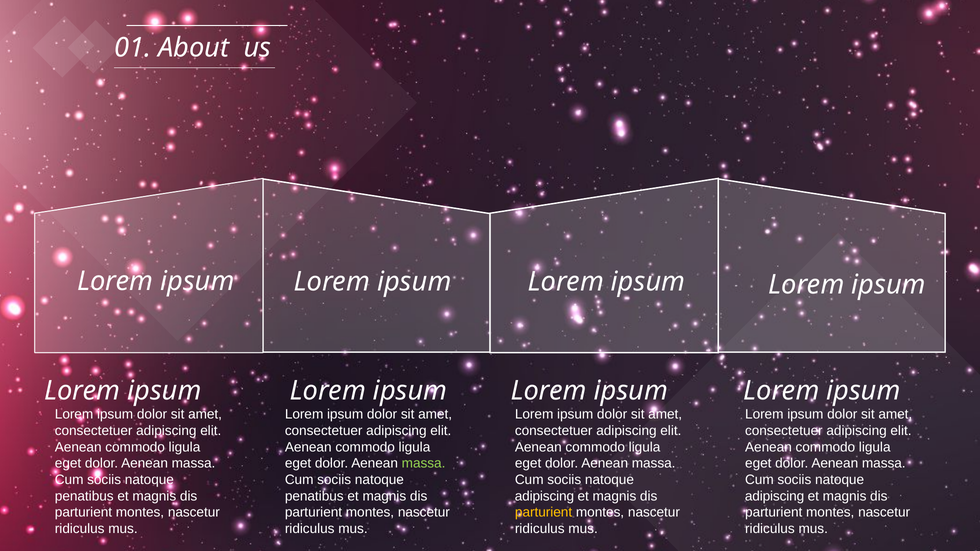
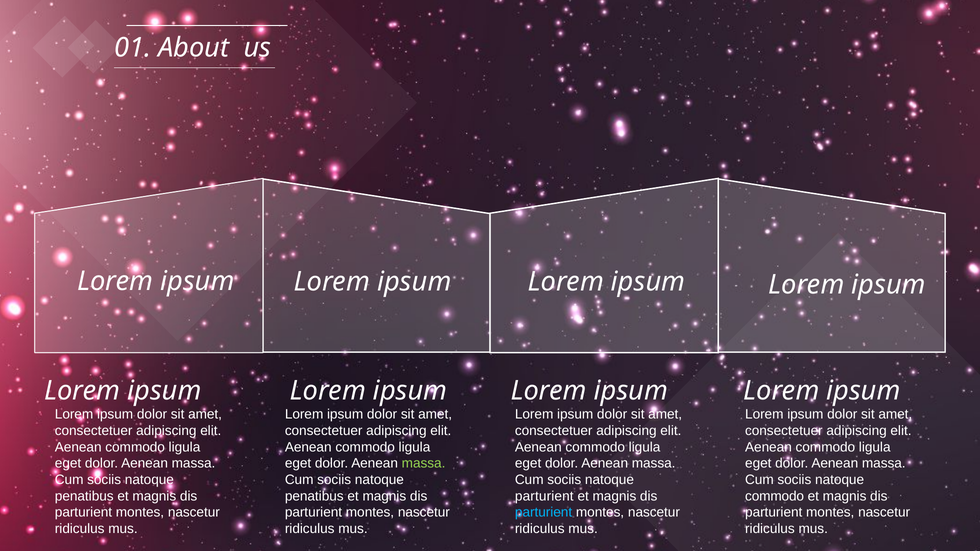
adipiscing: adipiscing -> parturient (544, 496)
adipiscing: adipiscing -> commodo (775, 496)
parturient colour: yellow -> light blue (544, 513)
